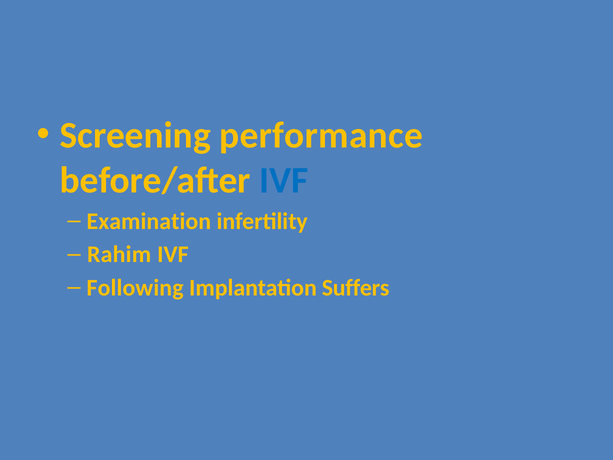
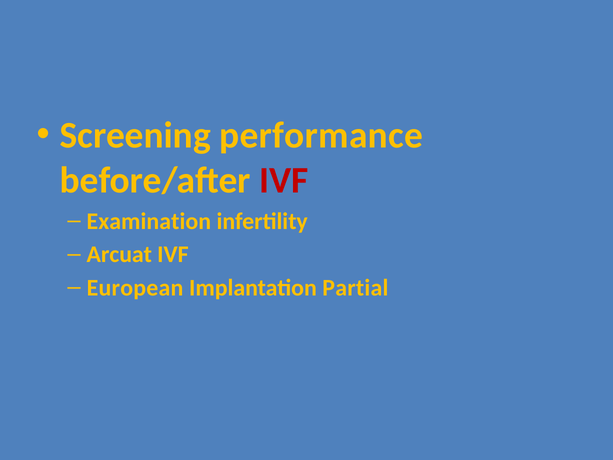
IVF colour: blue -> red (284, 180)
Rahim: Rahim -> Arcuat (119, 254)
Following: Following -> European (135, 288)
Suffers: Suffers -> Partial (355, 288)
